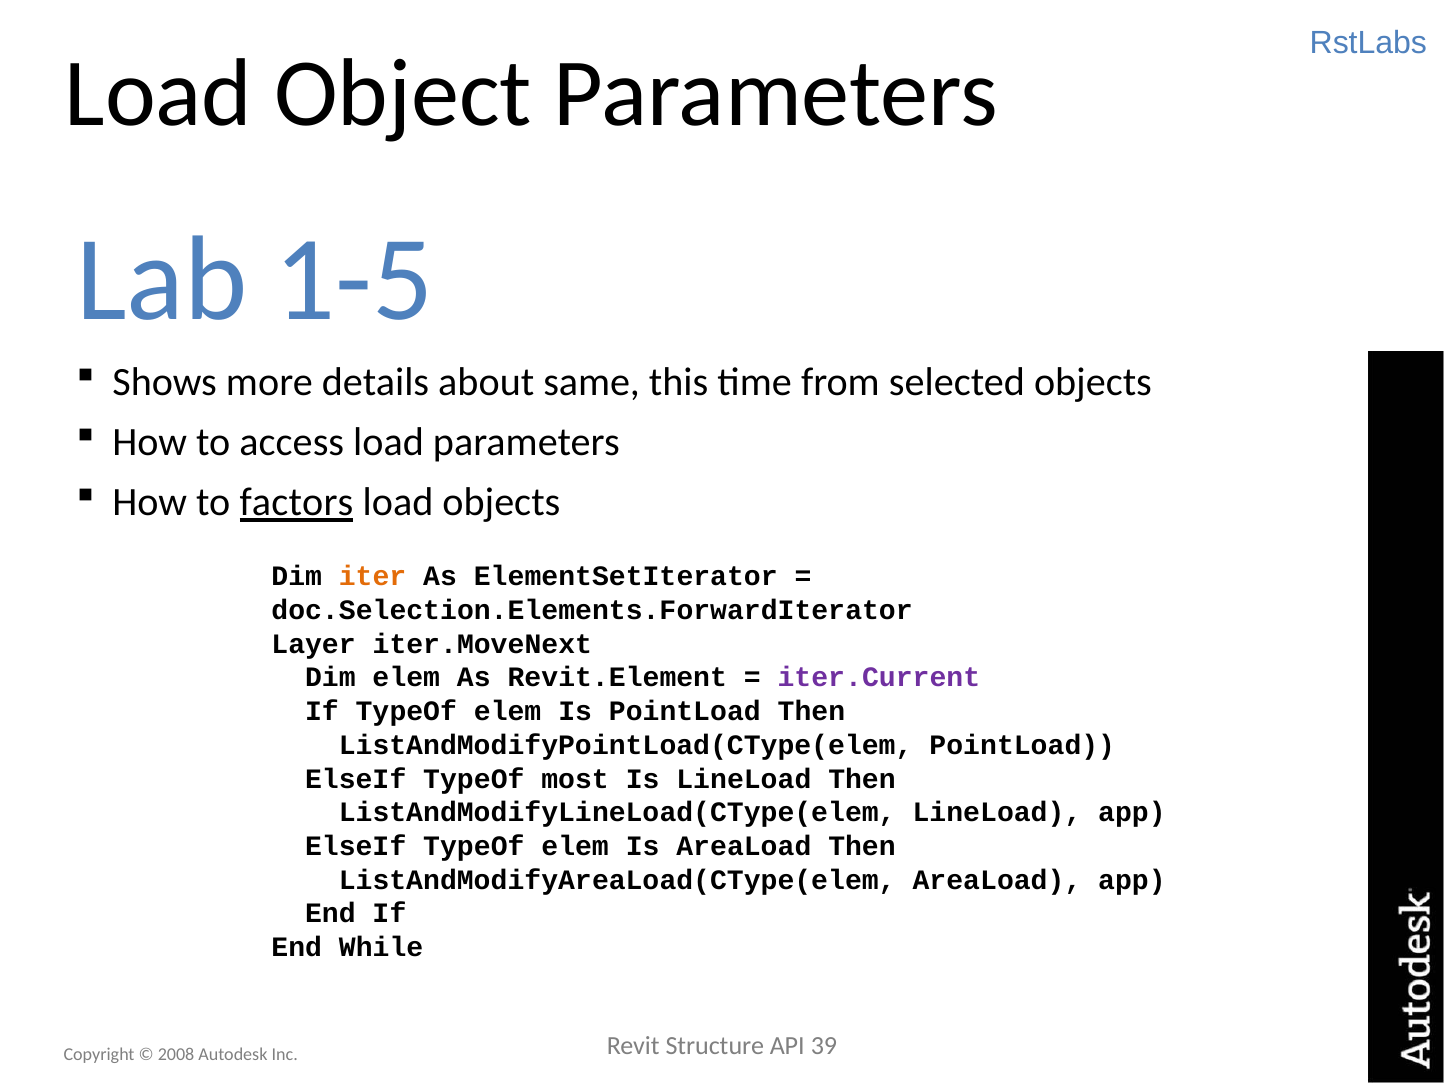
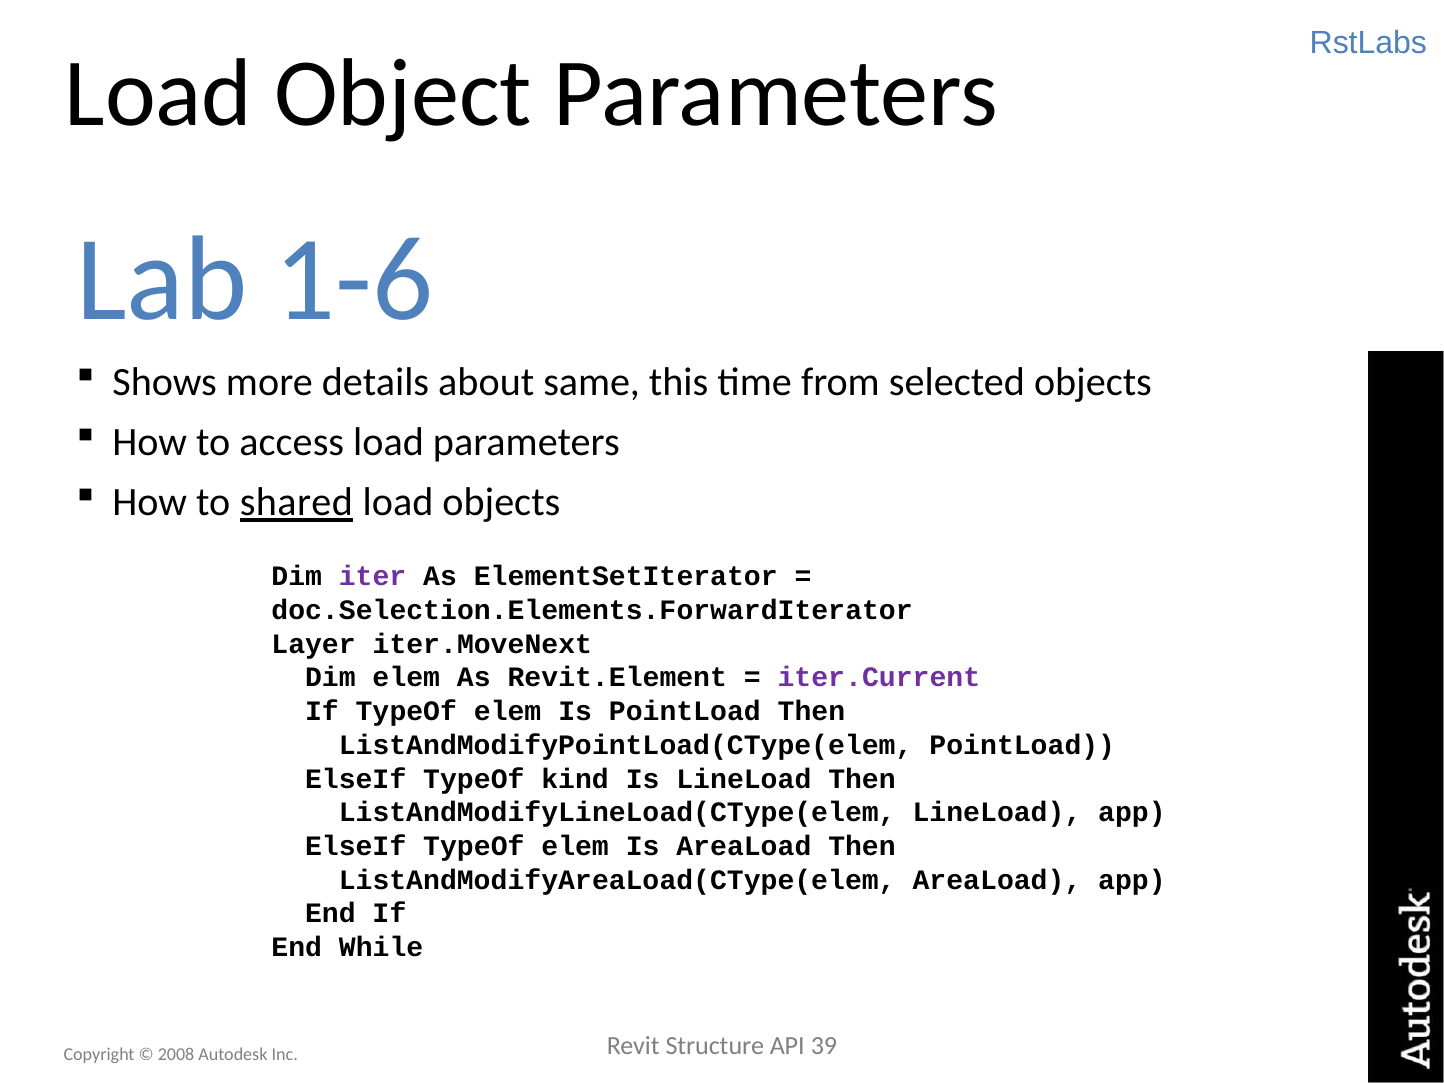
1-5: 1-5 -> 1-6 (354, 280)
factors: factors -> shared (296, 503)
iter colour: orange -> purple (373, 577)
most: most -> kind (575, 779)
